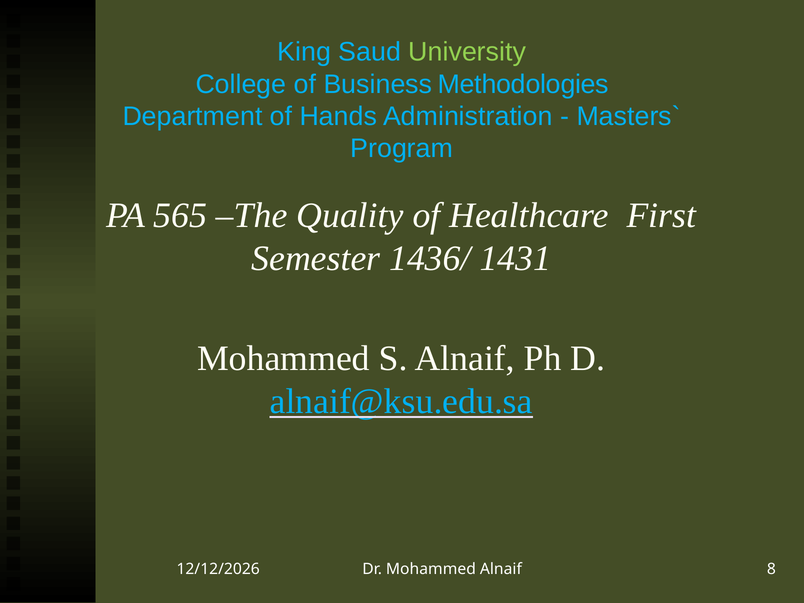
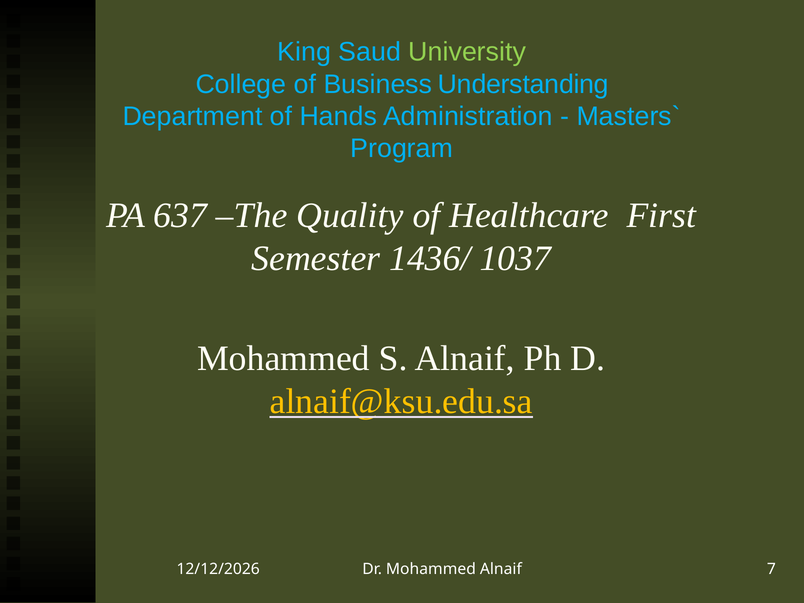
Methodologies: Methodologies -> Understanding (523, 84)
565: 565 -> 637 (180, 216)
1431: 1431 -> 1037 (515, 258)
alnaif@ksu.edu.sa colour: light blue -> yellow (401, 401)
8: 8 -> 7 (771, 569)
